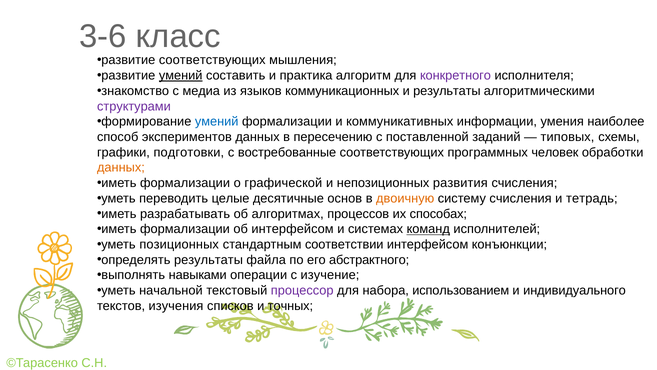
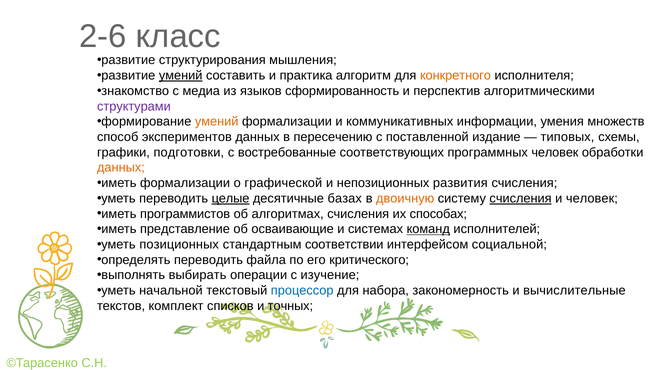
3-6: 3-6 -> 2-6 (103, 37)
развитие соответствующих: соответствующих -> структурирования (212, 60)
конкретного colour: purple -> orange (455, 76)
коммуникационных: коммуникационных -> сформированность (342, 91)
и результаты: результаты -> перспектив (447, 91)
умений colour: blue -> orange (217, 122)
наиболее: наиболее -> множеств (616, 122)
заданий: заданий -> издание (496, 137)
целые underline: none -> present (231, 198)
основ: основ -> базах (345, 198)
счисления underline: none -> present (521, 198)
и тетрадь: тетрадь -> человек (592, 198)
разрабатывать: разрабатывать -> программистов (185, 214)
алгоритмах процессов: процессов -> счисления (358, 214)
формализации: формализации -> представление (185, 229)
об интерфейсом: интерфейсом -> осваивающие (293, 229)
конъюнкции: конъюнкции -> социальной (509, 244)
определять результаты: результаты -> переводить (209, 260)
абстрактного: абстрактного -> критического (369, 260)
навыками: навыками -> выбирать (198, 275)
процессор colour: purple -> blue (302, 290)
использованием: использованием -> закономерность (461, 290)
индивидуального: индивидуального -> вычислительные (574, 290)
изучения: изучения -> комплект (176, 306)
